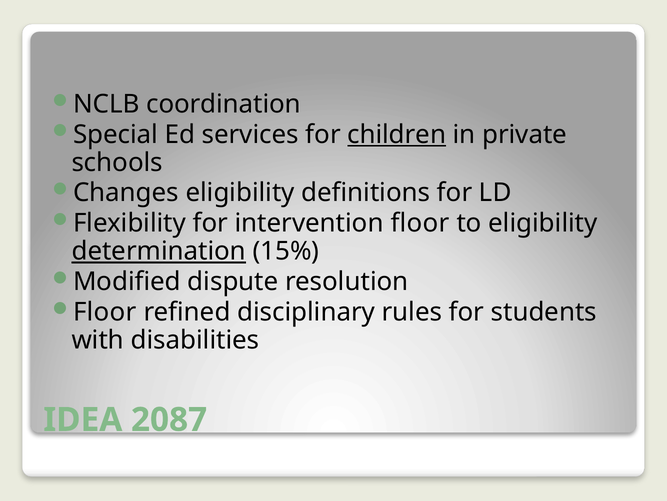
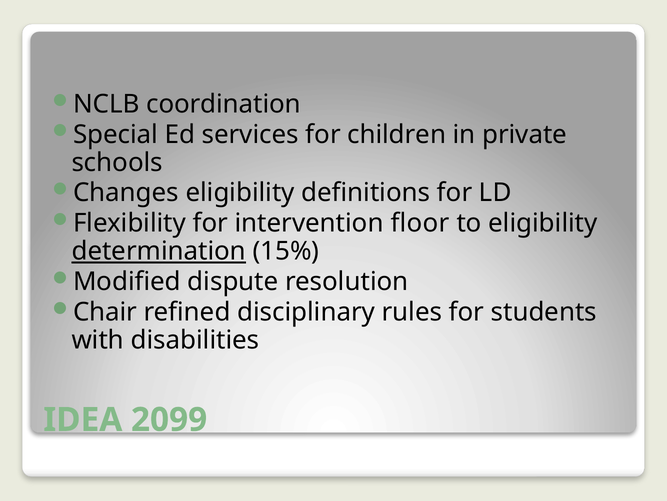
children underline: present -> none (397, 134)
Floor: Floor -> Chair (105, 312)
2087: 2087 -> 2099 (169, 419)
